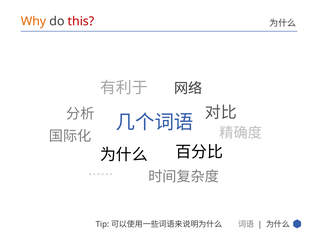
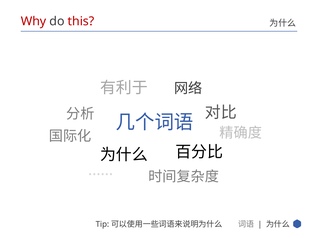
Why colour: orange -> red (34, 21)
